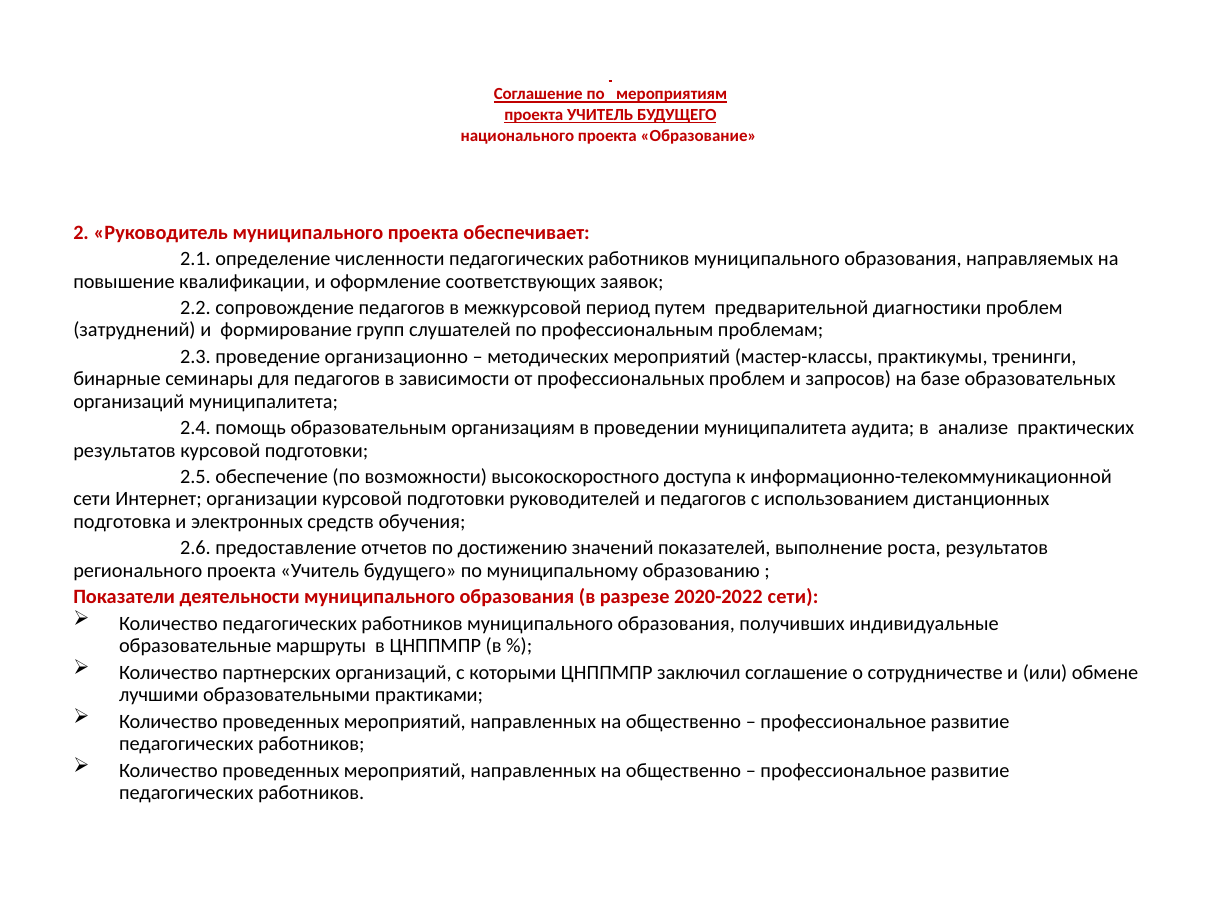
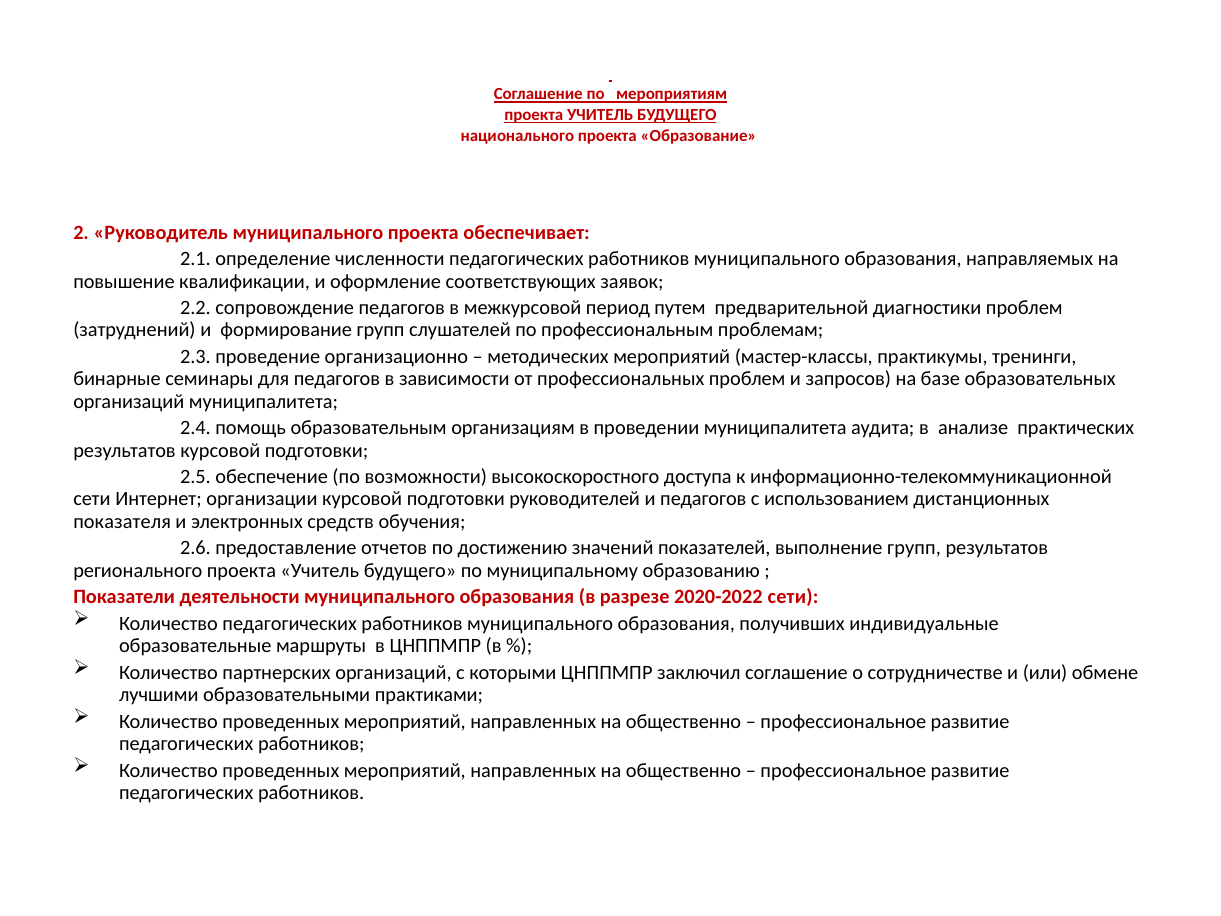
подготовка: подготовка -> показателя (122, 521)
выполнение роста: роста -> групп (914, 548)
